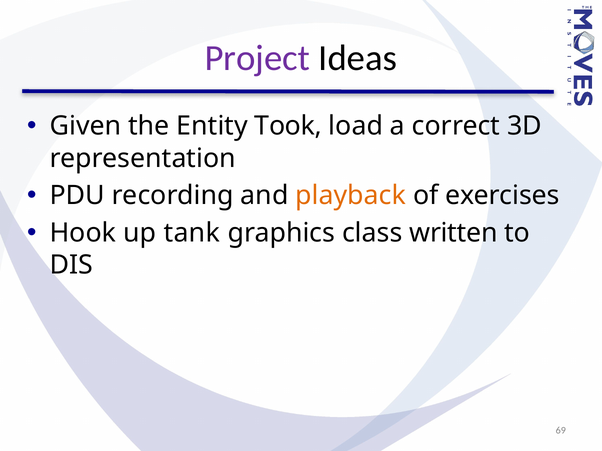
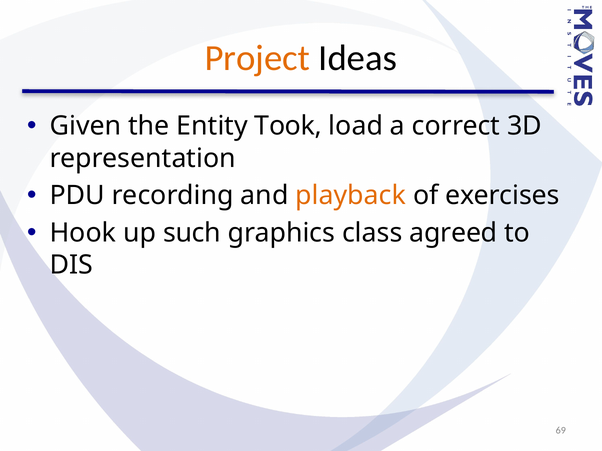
Project colour: purple -> orange (257, 58)
tank: tank -> such (192, 233)
written: written -> agreed (453, 233)
